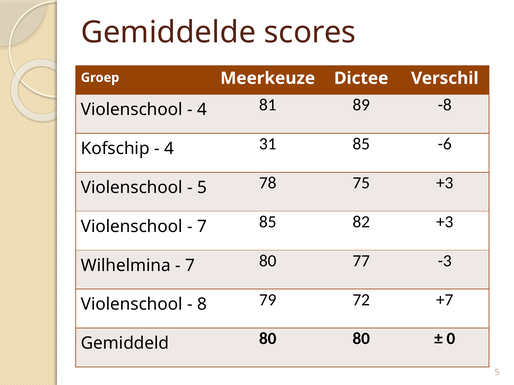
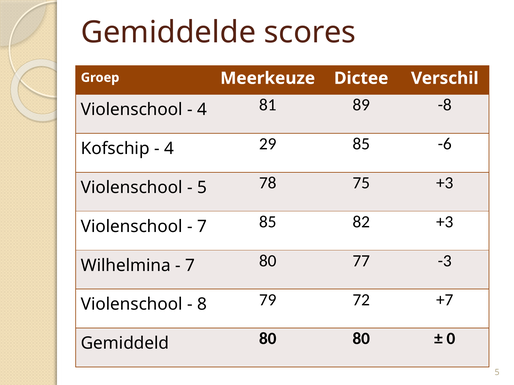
31: 31 -> 29 (268, 144)
